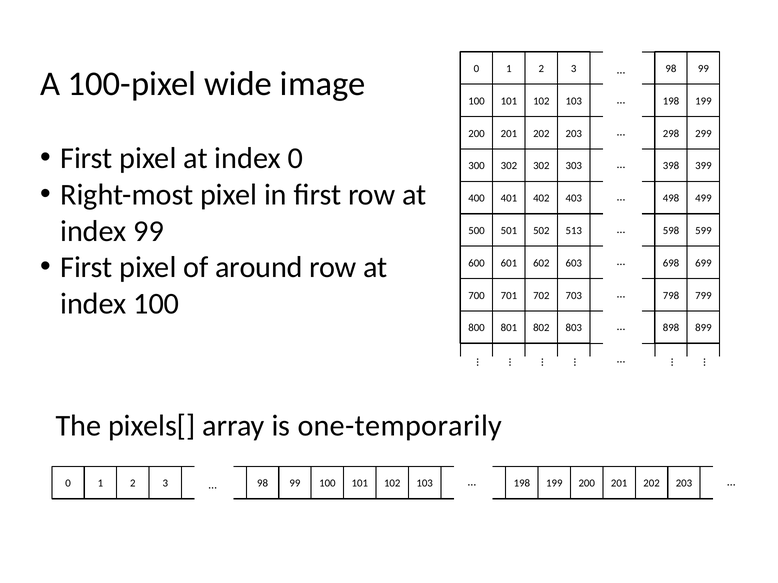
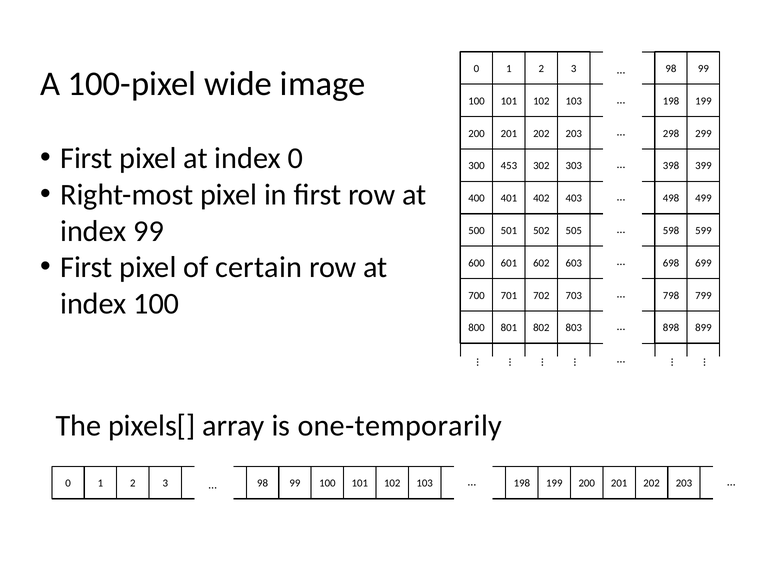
300 302: 302 -> 453 (509, 166)
513: 513 -> 505 (574, 231)
around: around -> certain (259, 268)
